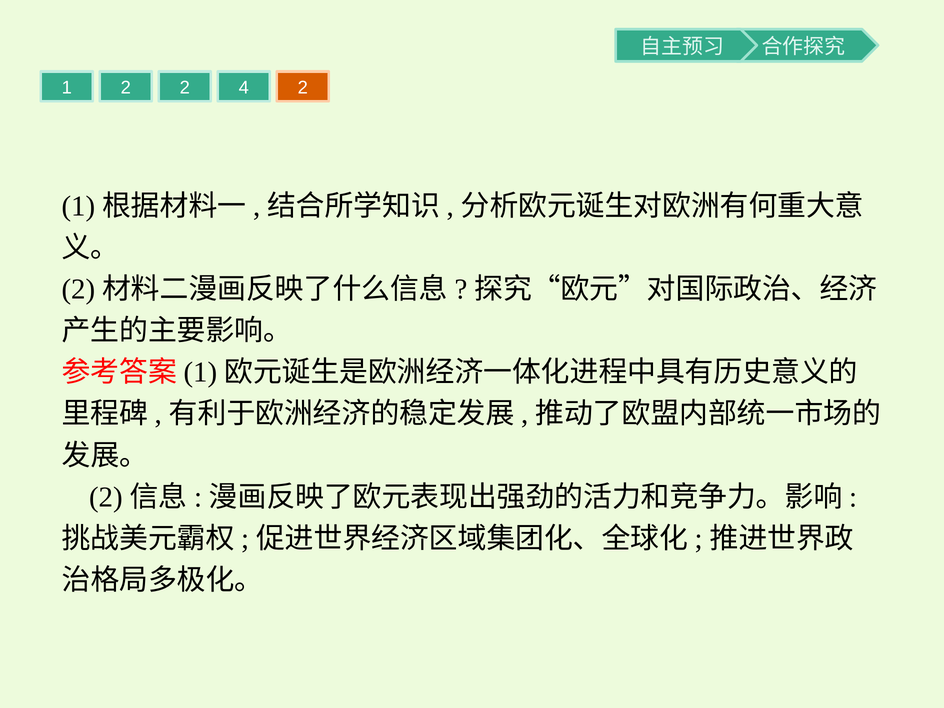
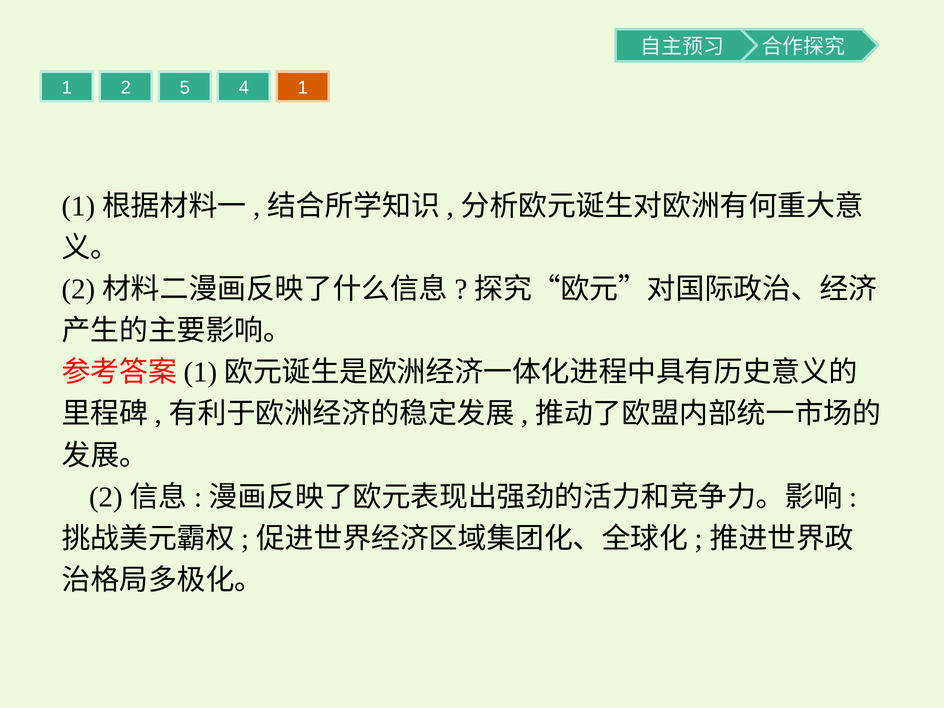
2 2: 2 -> 5 (185, 88)
4 2: 2 -> 1 (303, 88)
